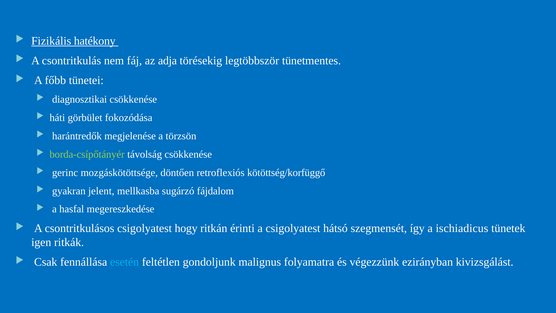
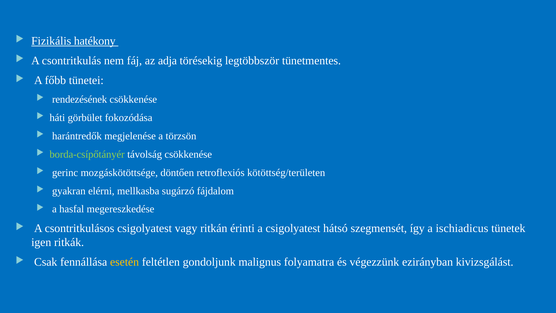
diagnosztikai: diagnosztikai -> rendezésének (80, 99)
kötöttség/korfüggő: kötöttség/korfüggő -> kötöttség/területen (286, 172)
jelent: jelent -> elérni (101, 191)
hogy: hogy -> vagy (186, 228)
esetén colour: light blue -> yellow (125, 262)
